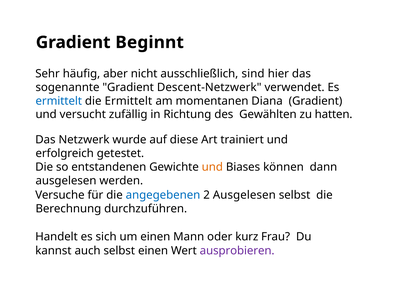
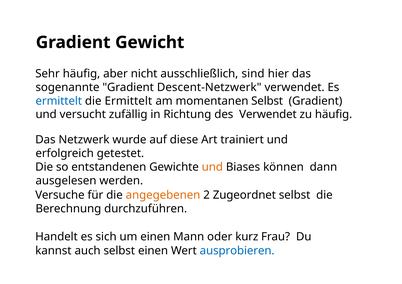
Beginnt: Beginnt -> Gewicht (150, 42)
momentanen Diana: Diana -> Selbst (267, 101)
des Gewählten: Gewählten -> Verwendet (268, 115)
zu hatten: hatten -> häufig (334, 115)
angegebenen colour: blue -> orange (163, 195)
2 Ausgelesen: Ausgelesen -> Zugeordnet (244, 195)
ausprobieren colour: purple -> blue (237, 251)
